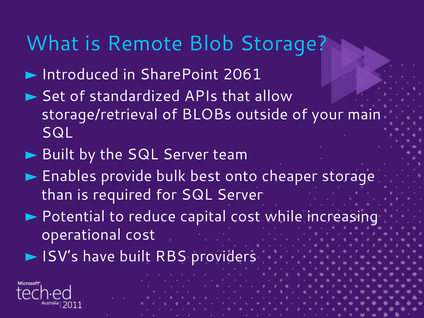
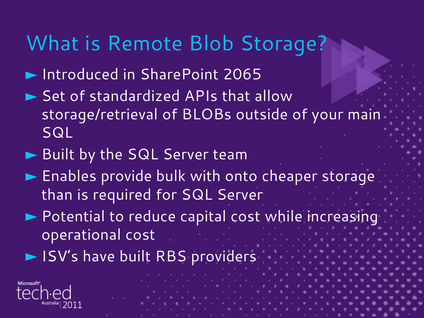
2061: 2061 -> 2065 (242, 75)
best: best -> with (205, 176)
